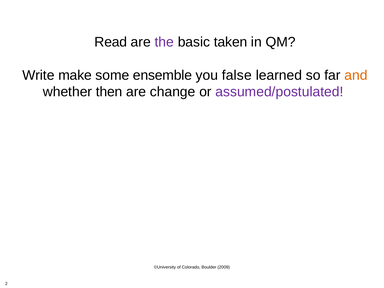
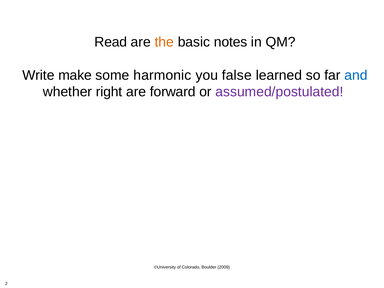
the colour: purple -> orange (164, 42)
taken: taken -> notes (231, 42)
ensemble: ensemble -> harmonic (162, 75)
and colour: orange -> blue (356, 75)
then: then -> right (109, 92)
change: change -> forward (173, 92)
